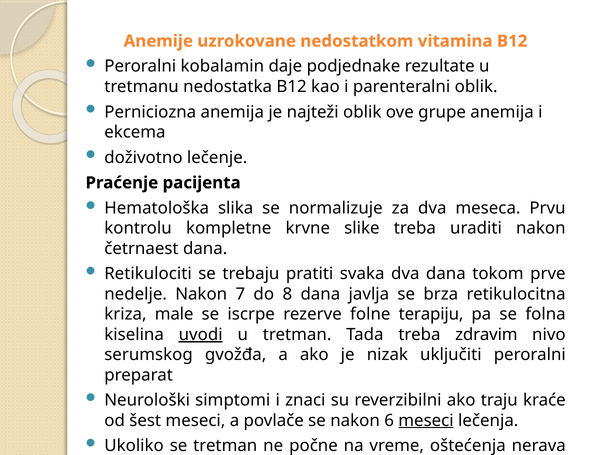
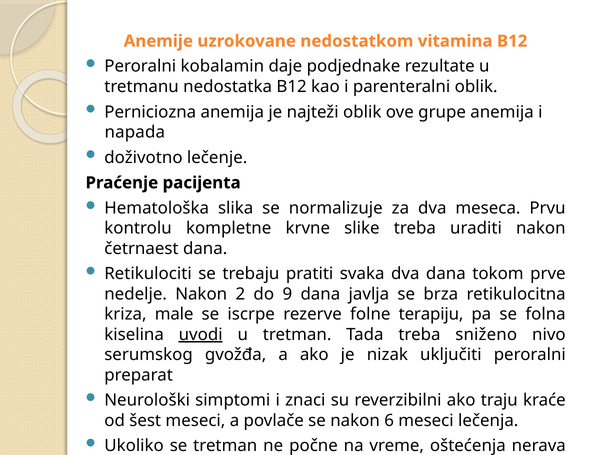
ekcema: ekcema -> napada (135, 132)
7: 7 -> 2 (240, 294)
8: 8 -> 9 (287, 294)
zdravim: zdravim -> sniženo (486, 335)
meseci underline: present -> none (426, 421)
